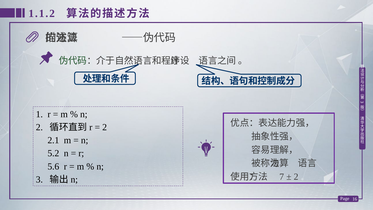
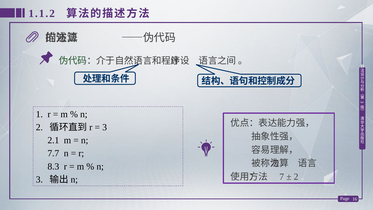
2: 2 -> 3 (105, 127)
5.2: 5.2 -> 7.7 (53, 153)
5.6: 5.6 -> 8.3 (53, 166)
